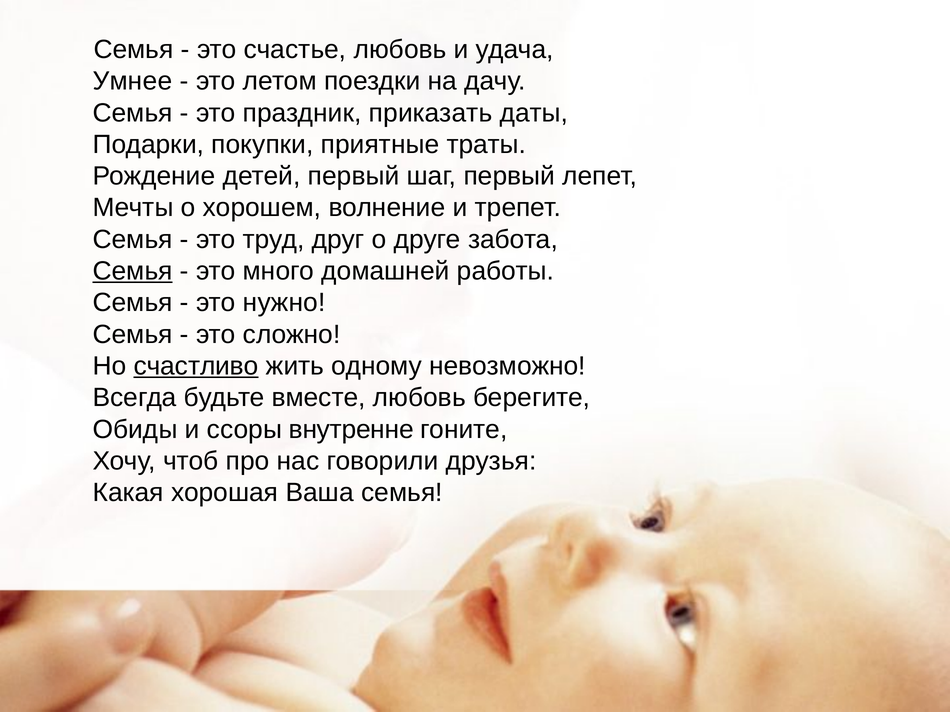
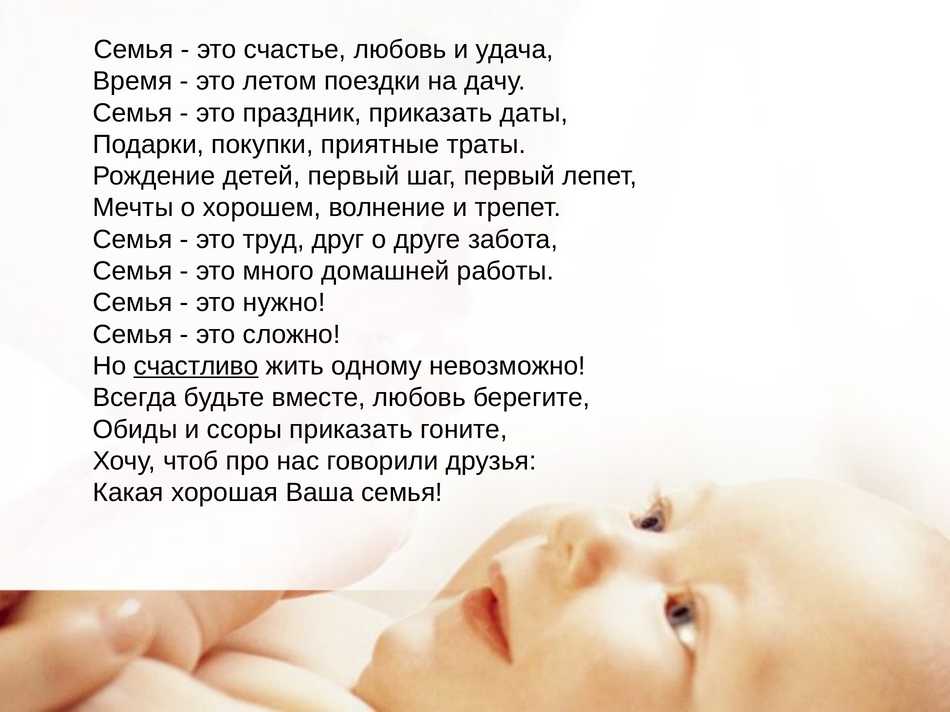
Умнее: Умнее -> Время (133, 81)
Семья underline: present -> none (133, 271)
ссоры внутренне: внутренне -> приказать (351, 430)
